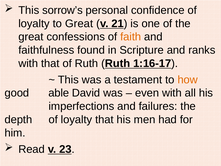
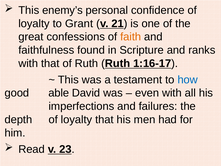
sorrow’s: sorrow’s -> enemy’s (63, 10)
to Great: Great -> Grant (79, 23)
how colour: orange -> blue (188, 80)
